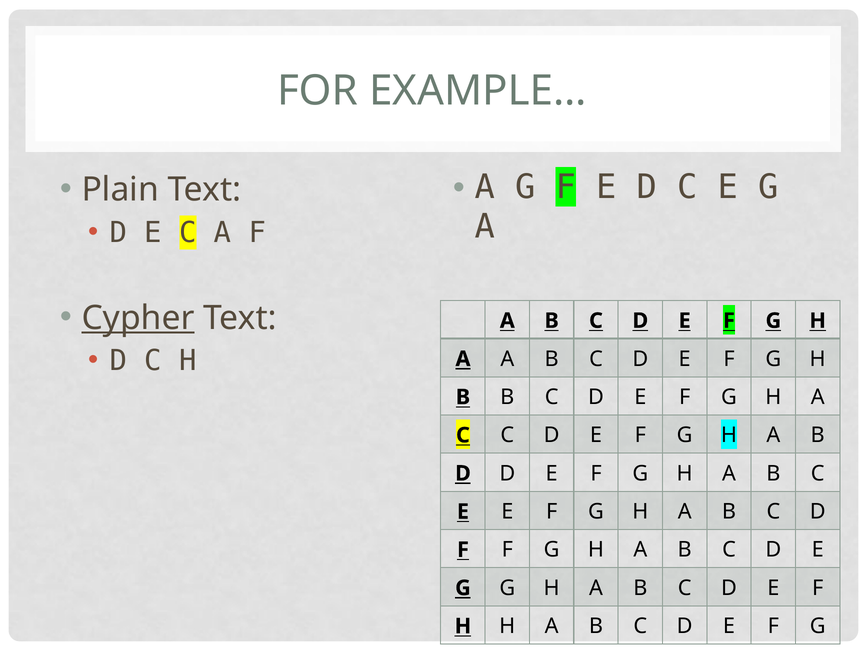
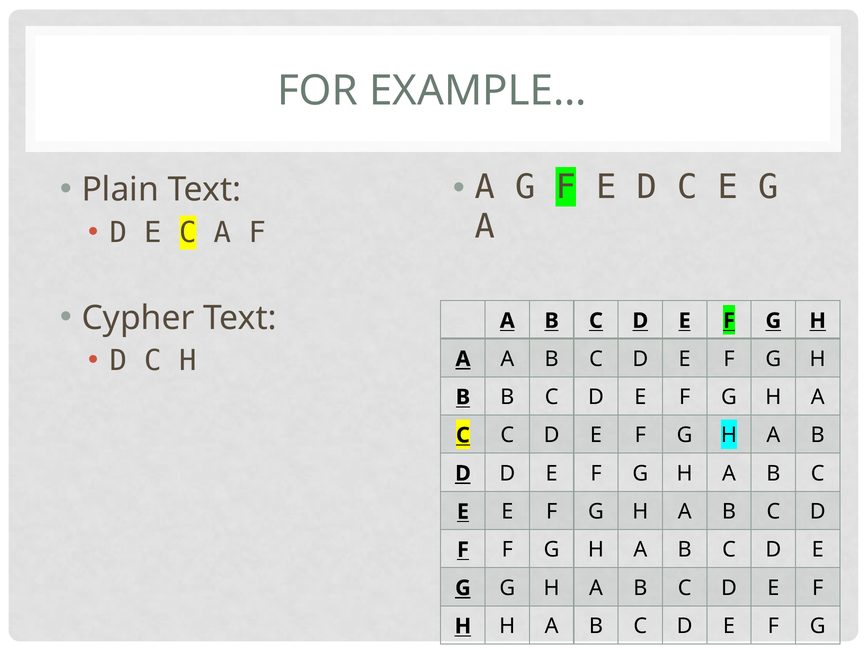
Cypher underline: present -> none (138, 318)
